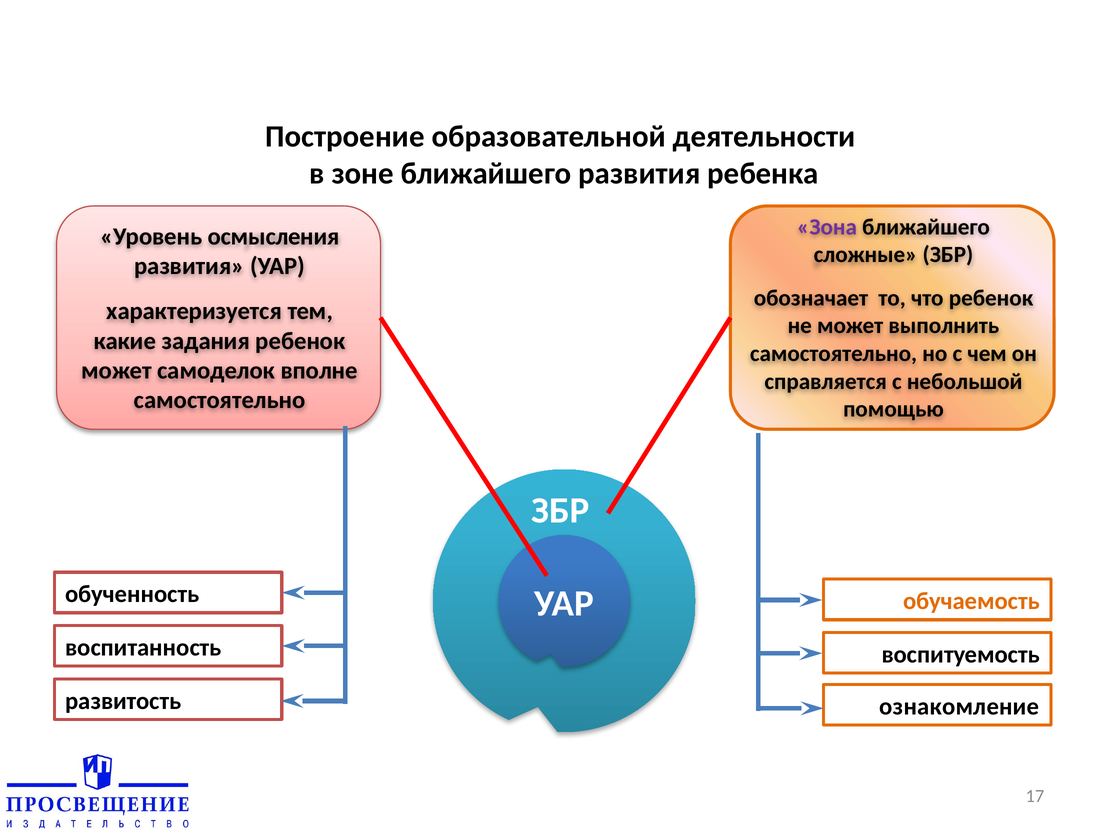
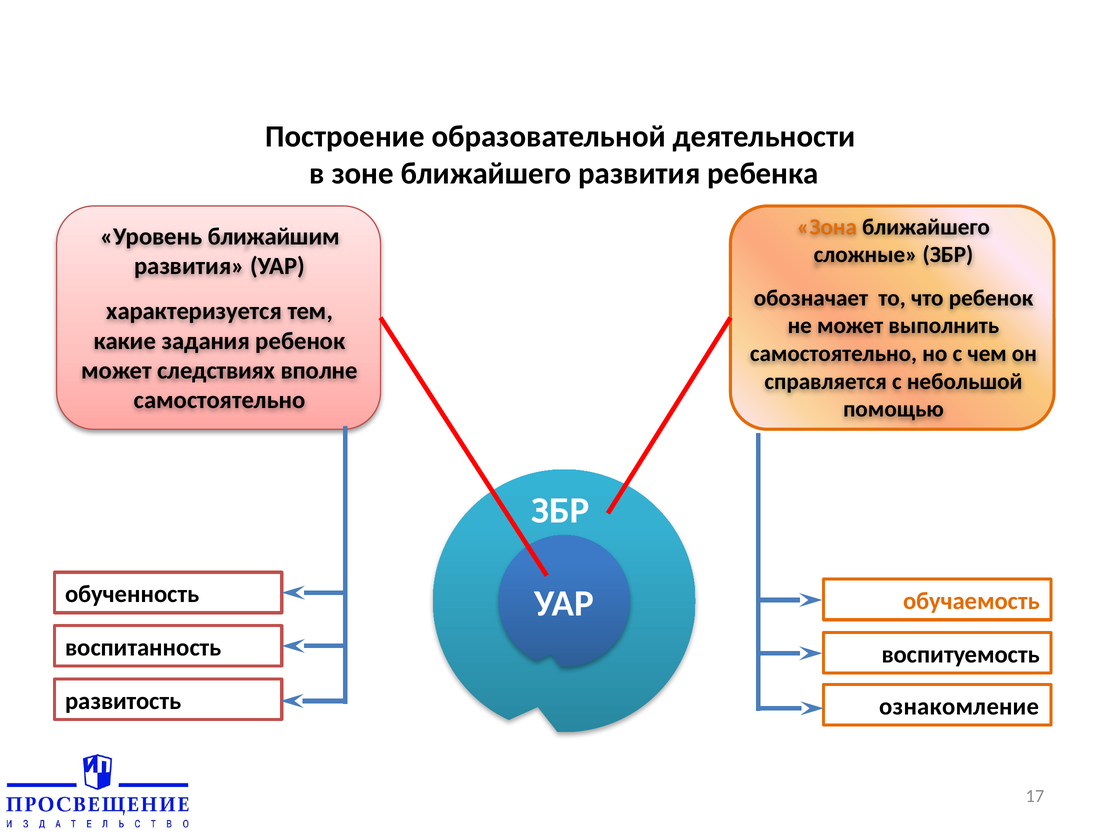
Зона colour: purple -> orange (827, 227)
осмысления: осмысления -> ближайшим (274, 236)
самоделок: самоделок -> следствиях (216, 370)
